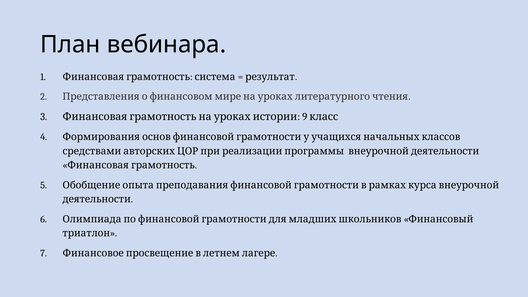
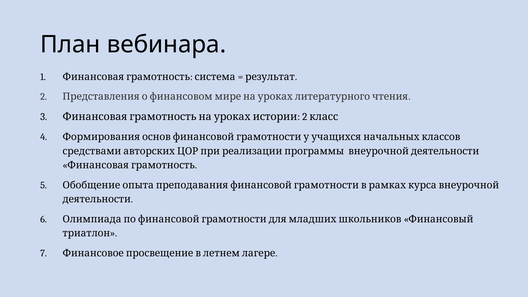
9: 9 -> 2 (305, 117)
